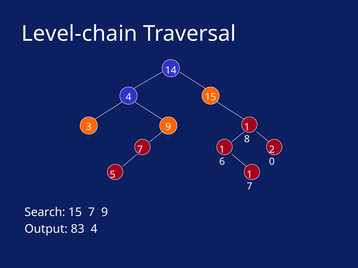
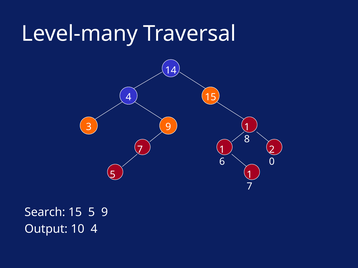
Level-chain: Level-chain -> Level-many (80, 34)
15 7: 7 -> 5 (92, 213)
83: 83 -> 10 (78, 229)
